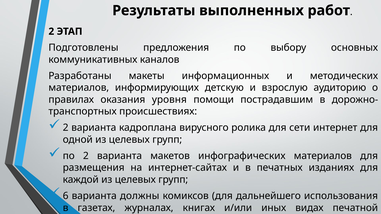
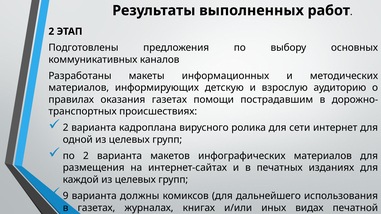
оказания уровня: уровня -> газетах (169, 100)
6: 6 -> 9 (66, 196)
